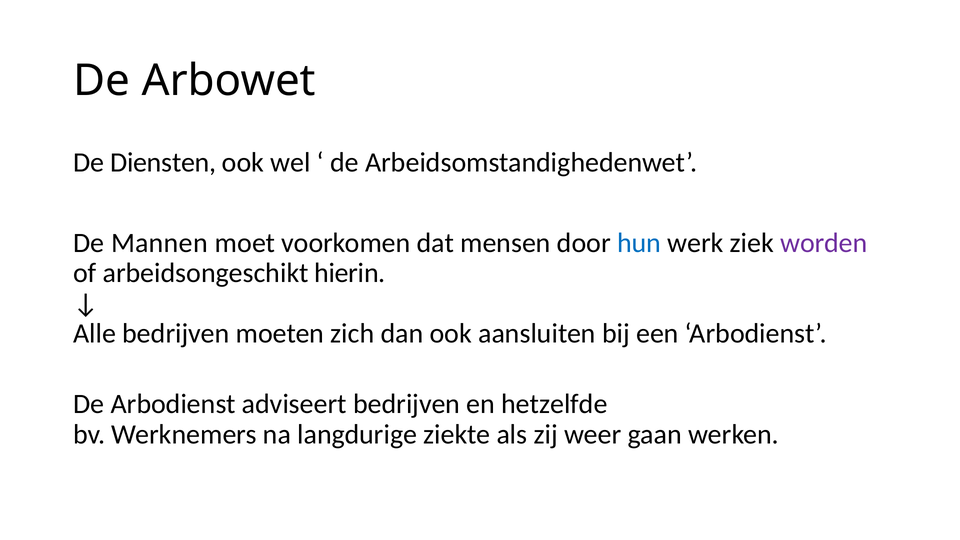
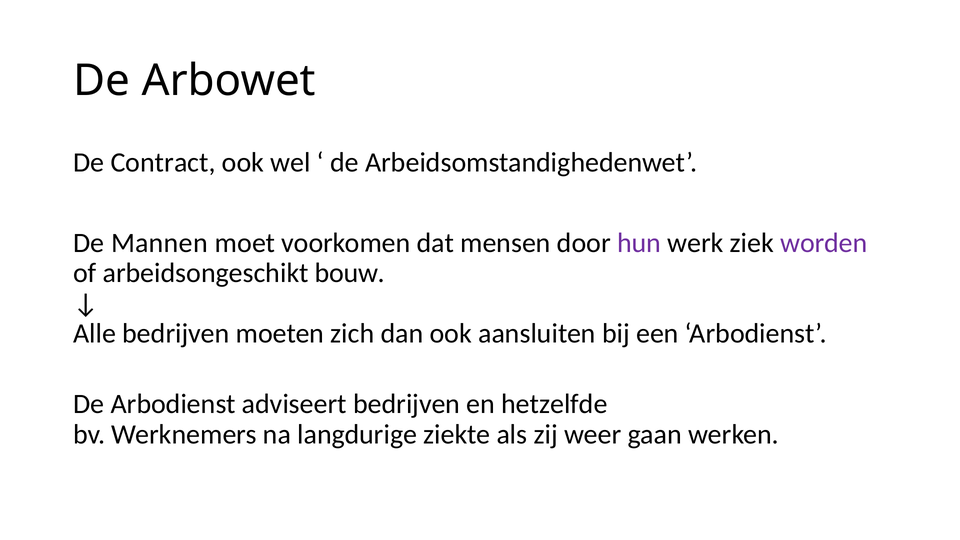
Diensten: Diensten -> Contract (163, 162)
hun colour: blue -> purple (639, 243)
hierin: hierin -> bouw (350, 273)
